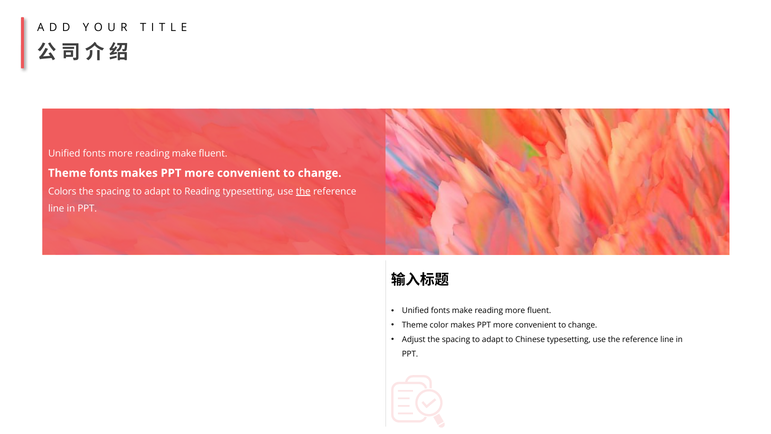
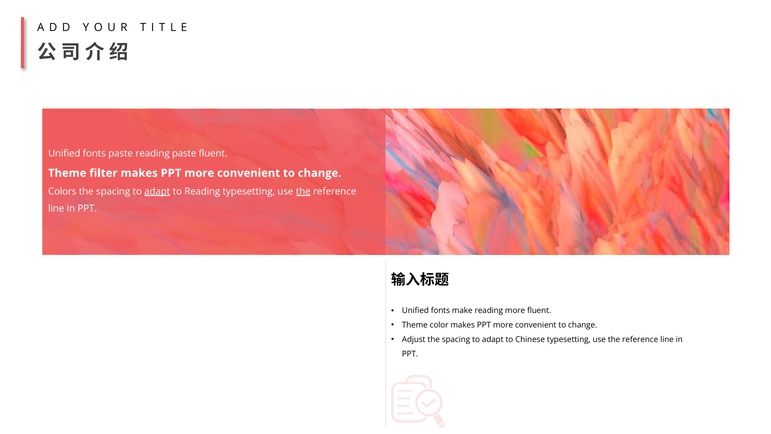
fonts more: more -> paste (121, 154)
reading make: make -> paste (184, 154)
Theme fonts: fonts -> filter (103, 173)
adapt underline: none -> present (157, 191)
